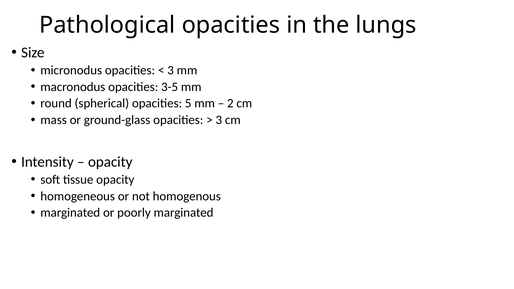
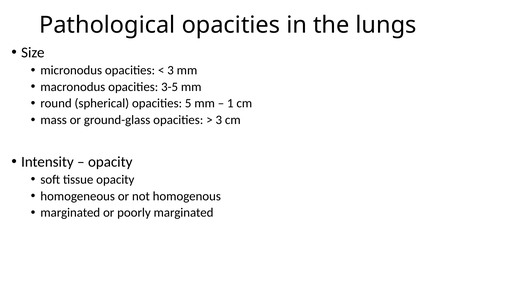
2: 2 -> 1 (230, 103)
